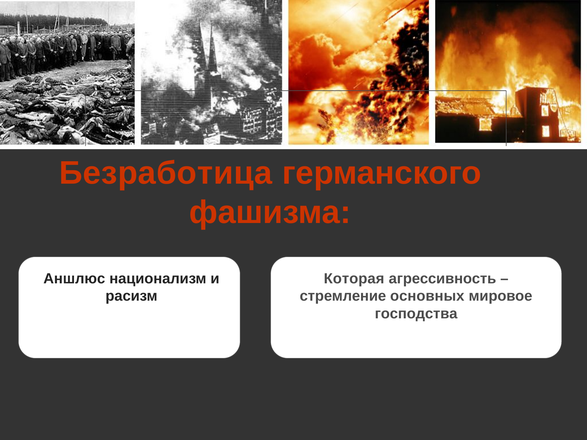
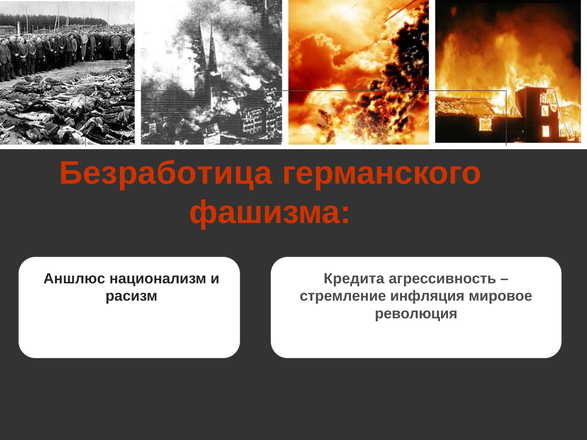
Которая: Которая -> Кредита (354, 279)
основных: основных -> инфляция (427, 296)
господства: господства -> революция (416, 314)
